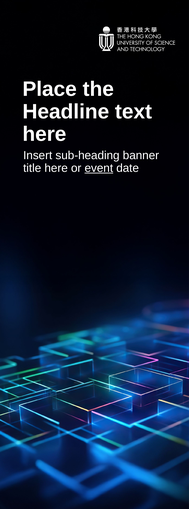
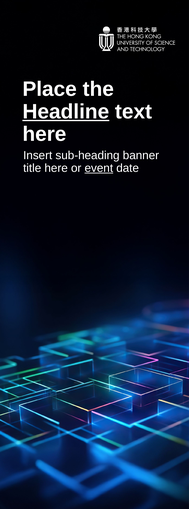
Headline underline: none -> present (66, 111)
